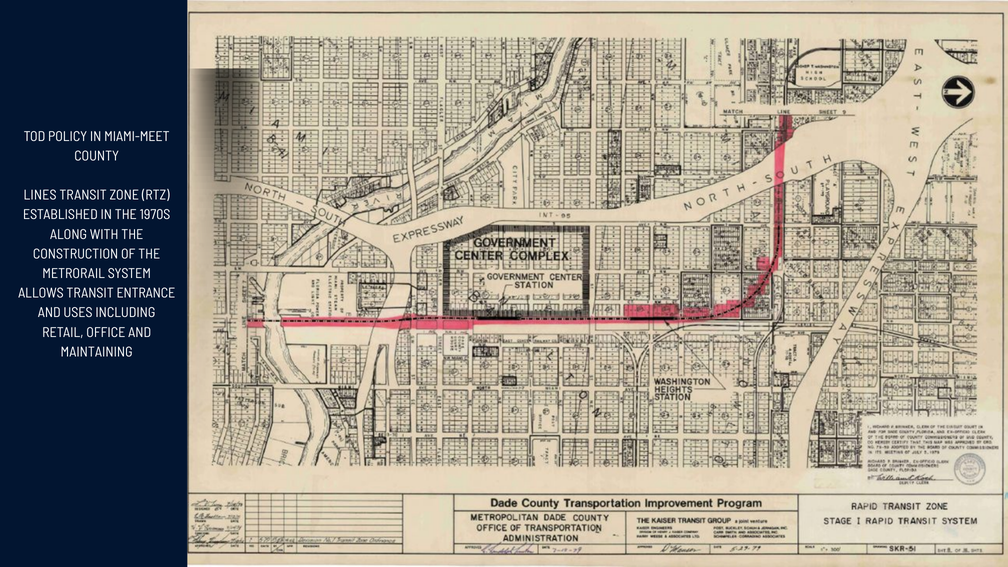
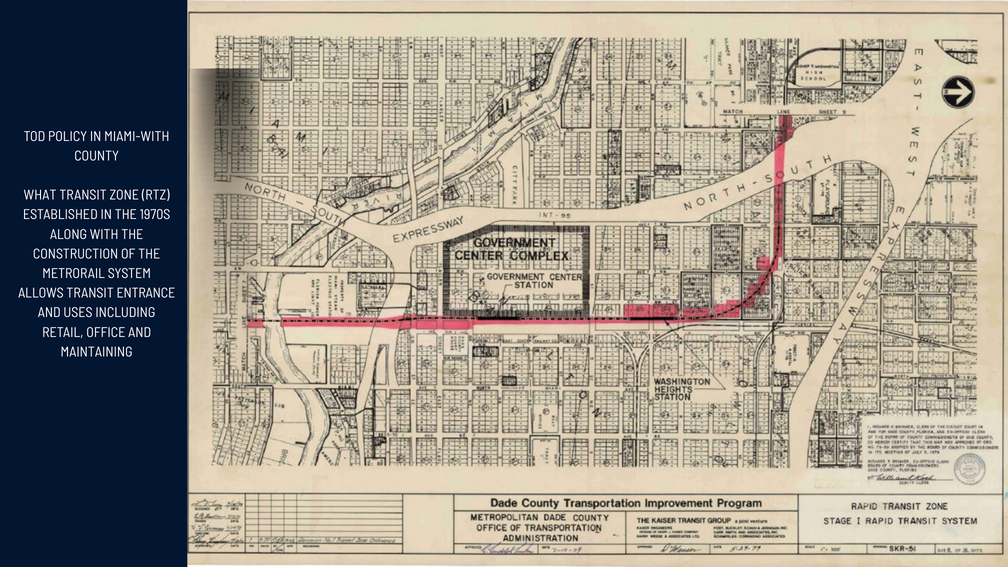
MIAMI-MEET: MIAMI-MEET -> MIAMI-WITH (137, 136)
LINES: LINES -> WHAT (40, 195)
